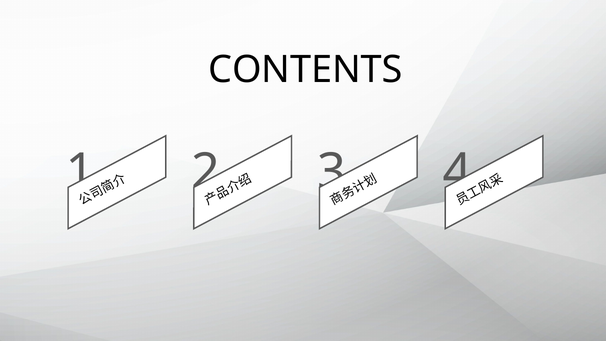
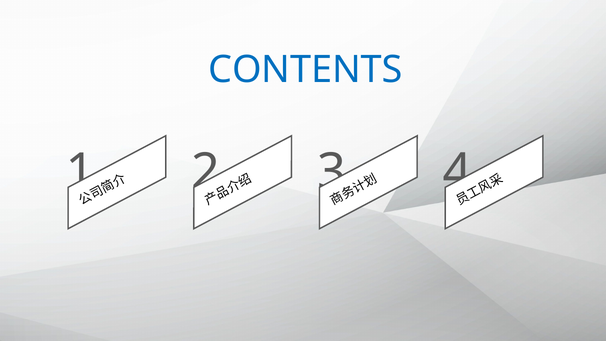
CONTENTS colour: black -> blue (305, 70)
